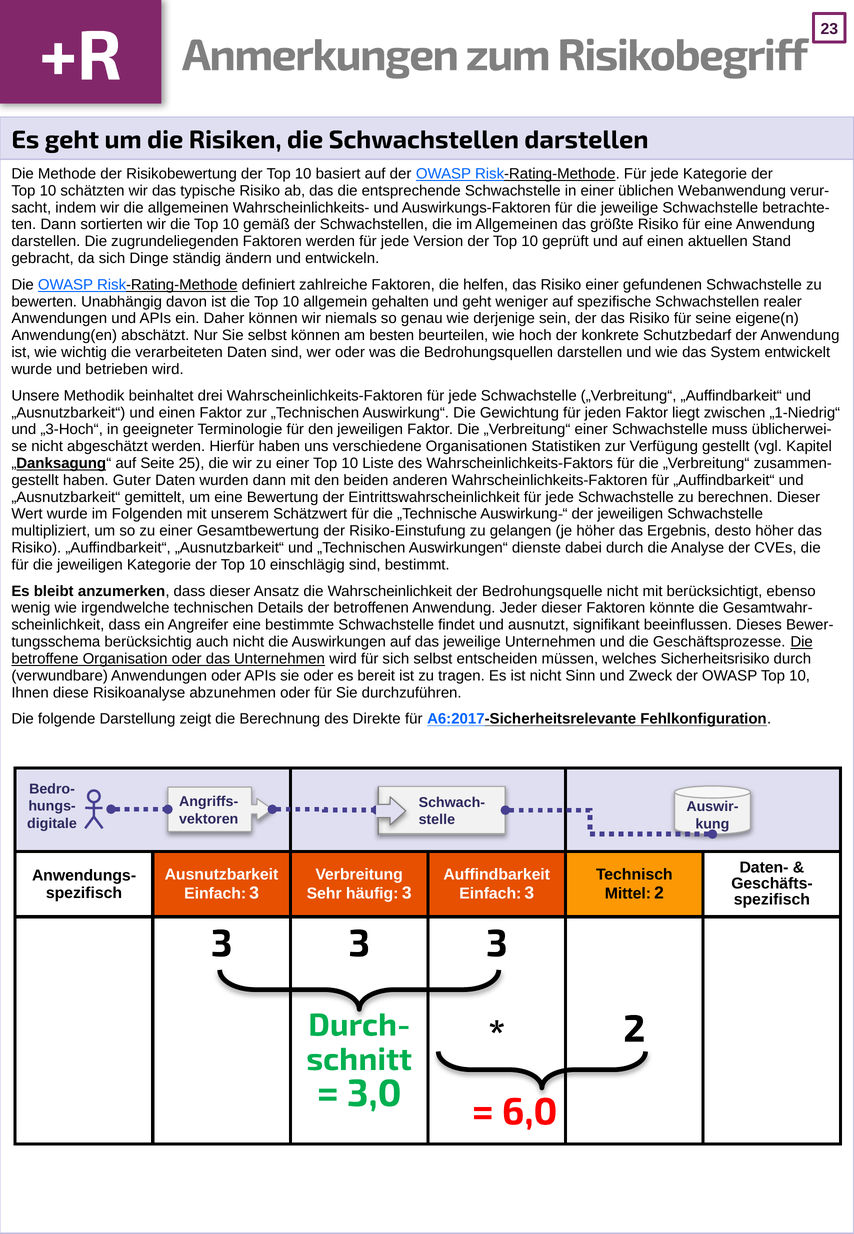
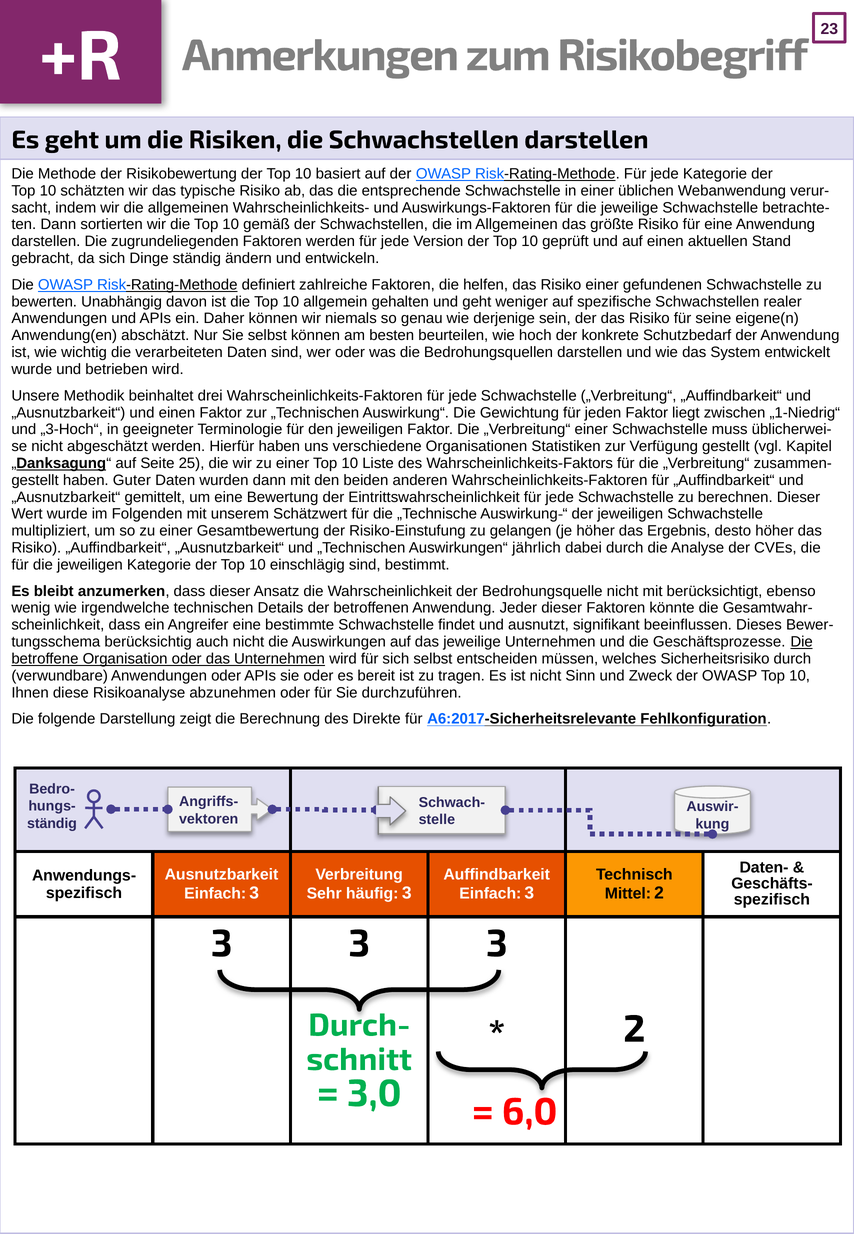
dienste: dienste -> jährlich (536, 548)
digitale: digitale -> ständig (52, 823)
